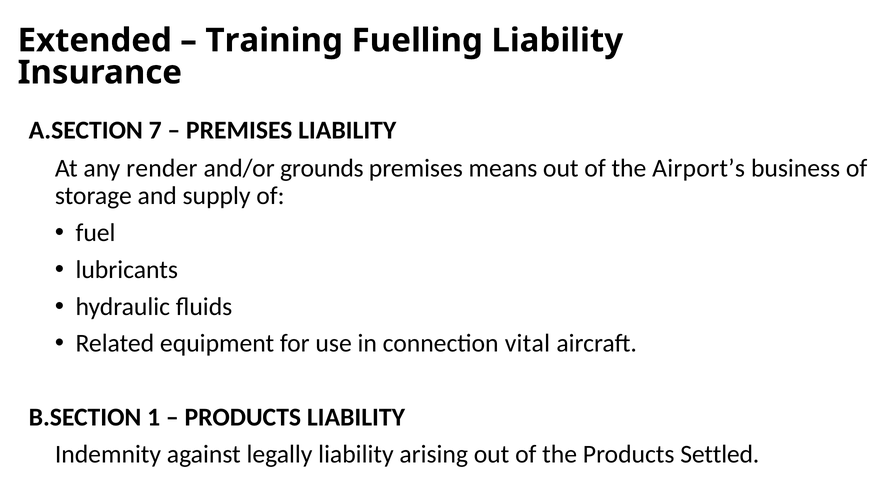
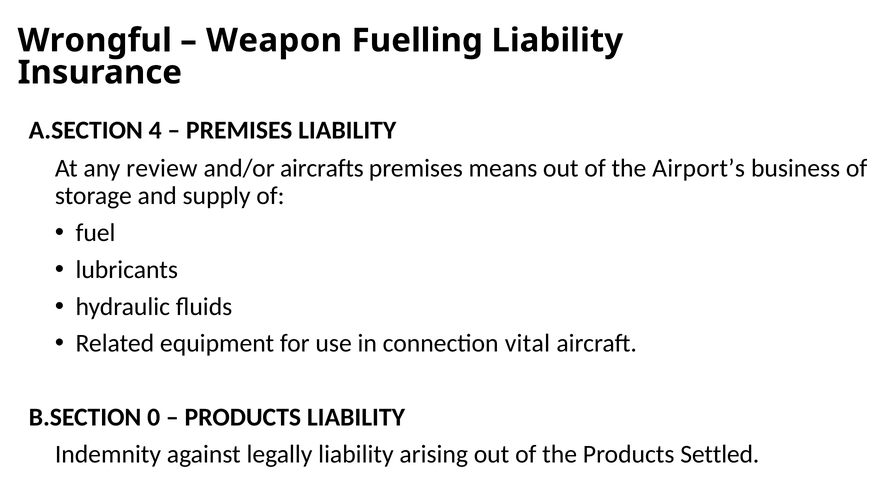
Extended: Extended -> Wrongful (95, 41)
Training: Training -> Weapon (274, 41)
7: 7 -> 4 (155, 131)
render: render -> review (162, 168)
grounds: grounds -> aircrafts (322, 168)
1: 1 -> 0 (154, 418)
